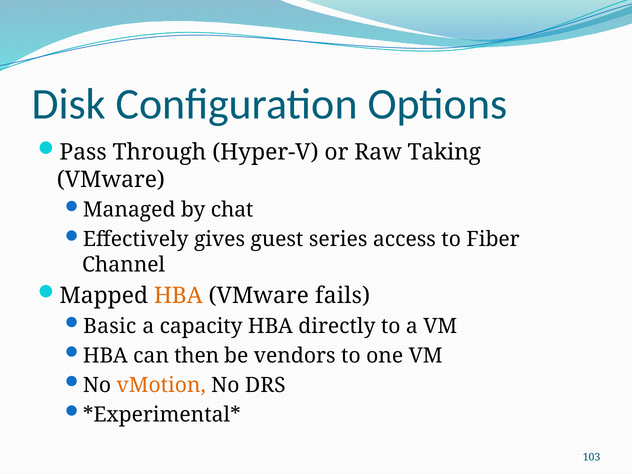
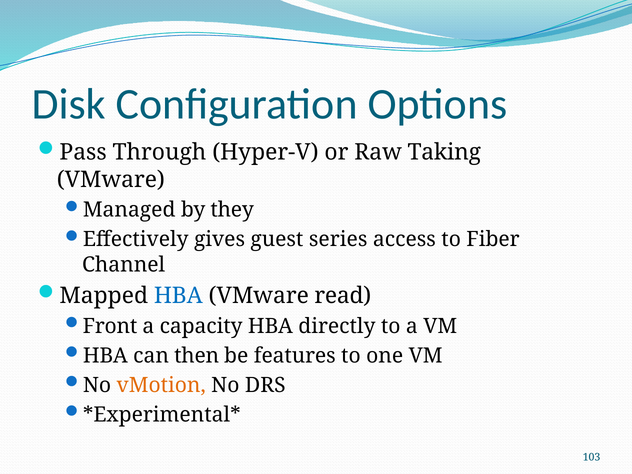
chat: chat -> they (232, 210)
HBA colour: orange -> blue (178, 296)
fails: fails -> read (343, 296)
Basic: Basic -> Front (110, 326)
vendors: vendors -> features (295, 356)
